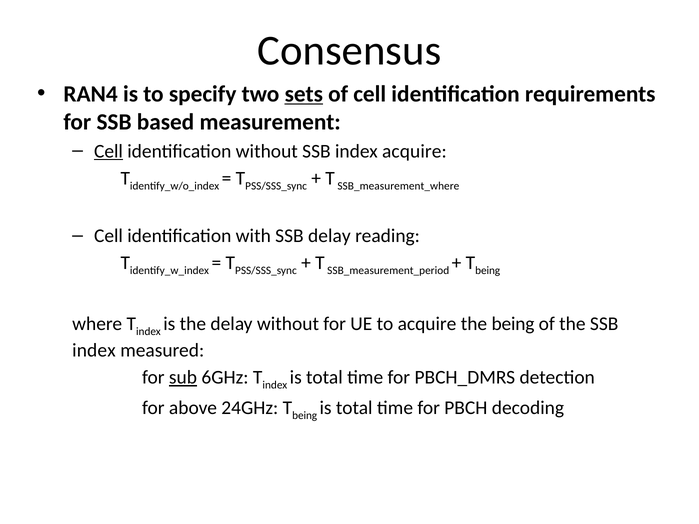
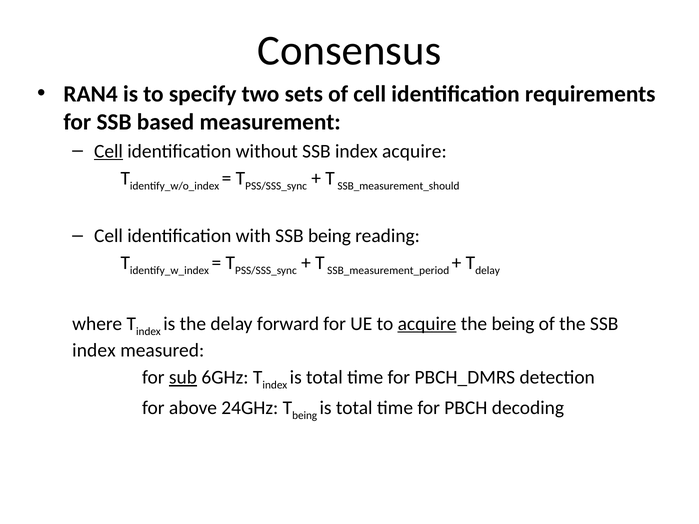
sets underline: present -> none (304, 94)
SSB_measurement_where: SSB_measurement_where -> SSB_measurement_should (398, 186)
SSB delay: delay -> being (330, 236)
being: being -> delay (488, 271)
delay without: without -> forward (288, 324)
acquire underline: none -> present (427, 324)
